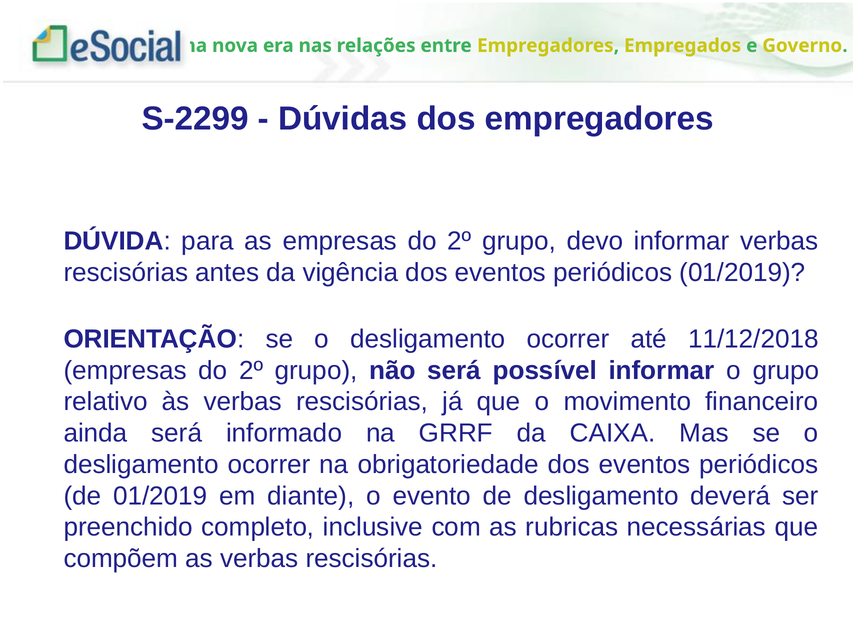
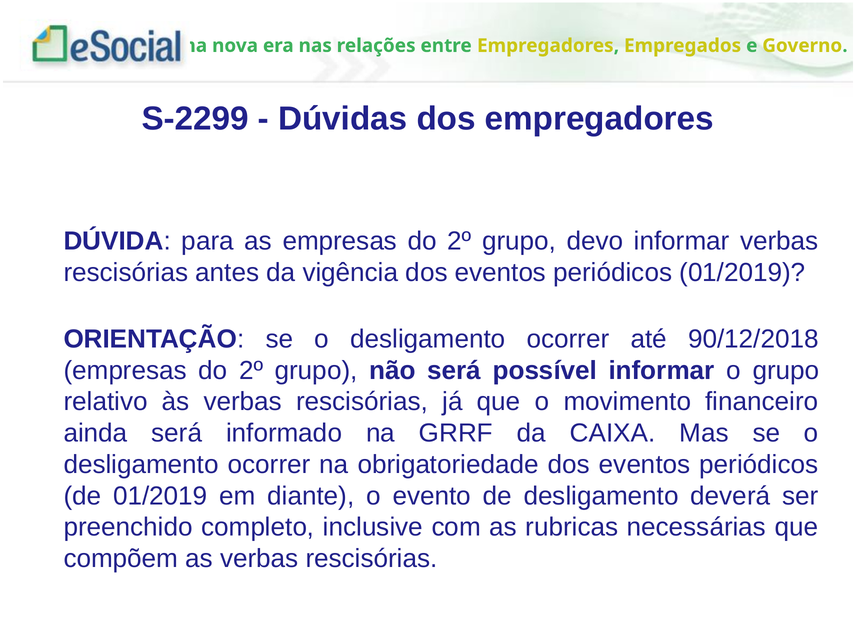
11/12/2018: 11/12/2018 -> 90/12/2018 (753, 339)
